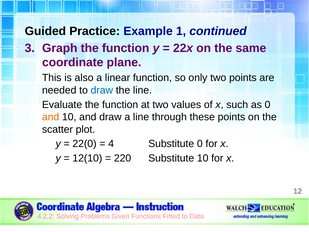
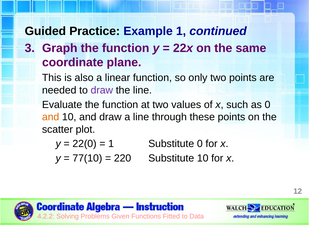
draw colour: blue -> purple (102, 90)
4: 4 -> 1 (111, 144)
12(10: 12(10 -> 77(10 (87, 158)
